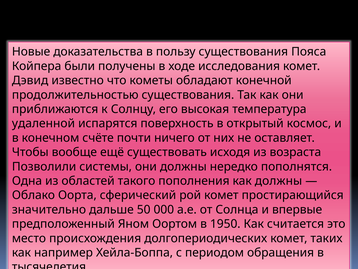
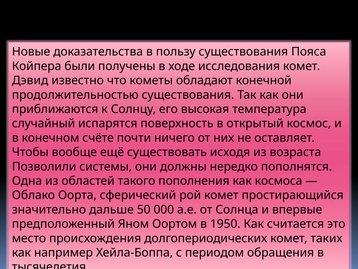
удаленной: удаленной -> случайный (44, 123)
как должны: должны -> космоса (279, 181)
